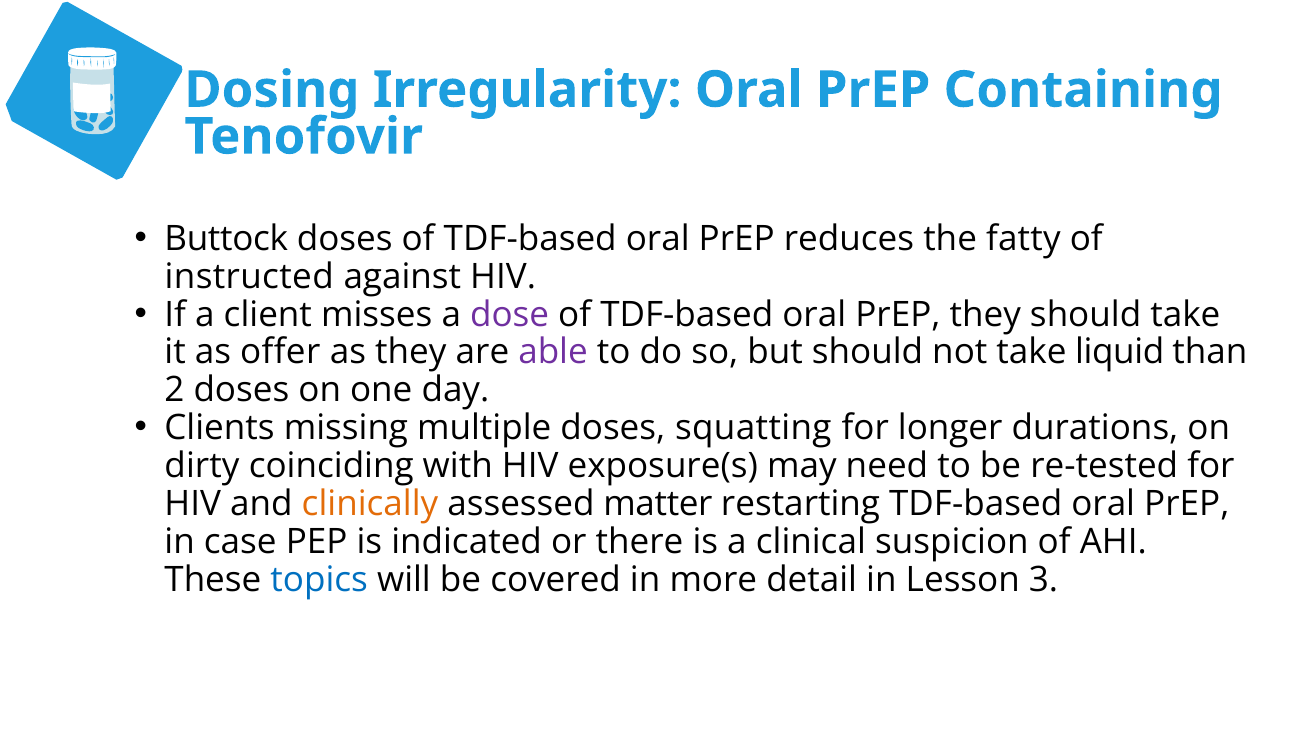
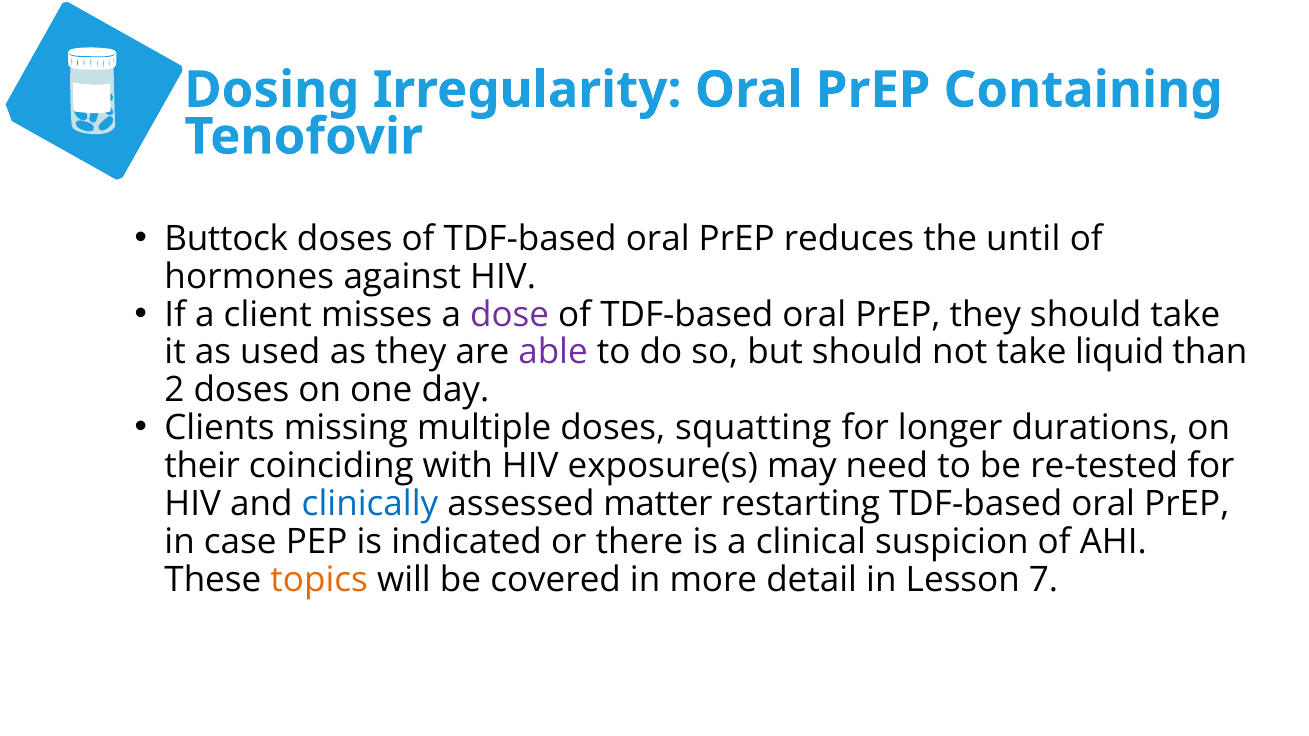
fatty: fatty -> until (1023, 239)
instructed: instructed -> hormones (249, 277)
offer: offer -> used (280, 352)
dirty: dirty -> their (202, 466)
clinically colour: orange -> blue (370, 504)
topics colour: blue -> orange (319, 580)
3: 3 -> 7 (1044, 580)
